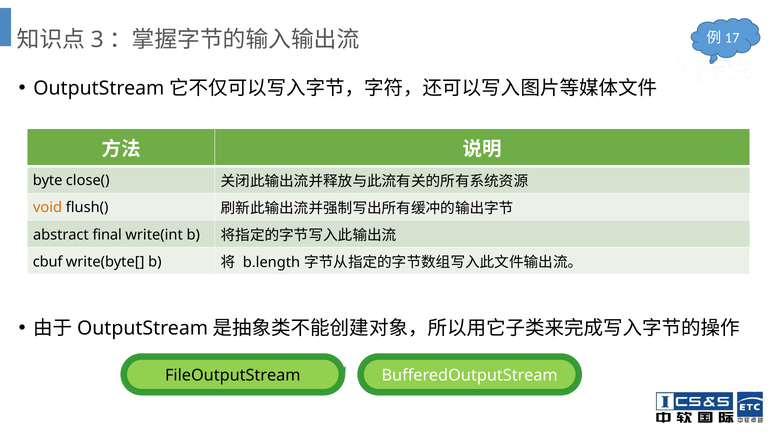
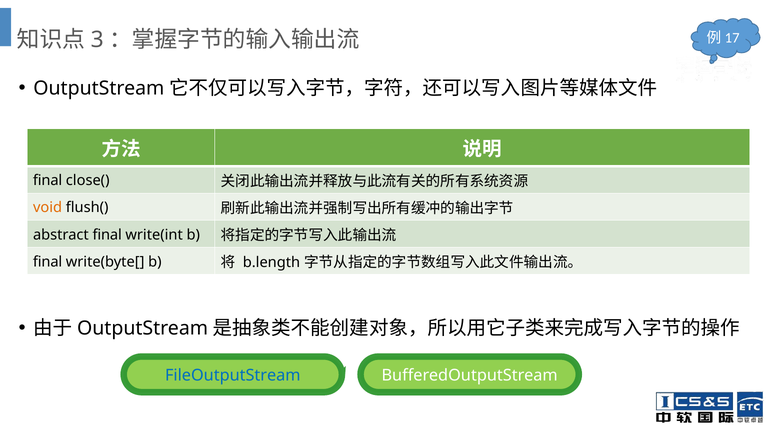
byte: byte -> final (48, 181)
cbuf: cbuf -> final (48, 262)
FileOutputStream colour: black -> blue (233, 376)
